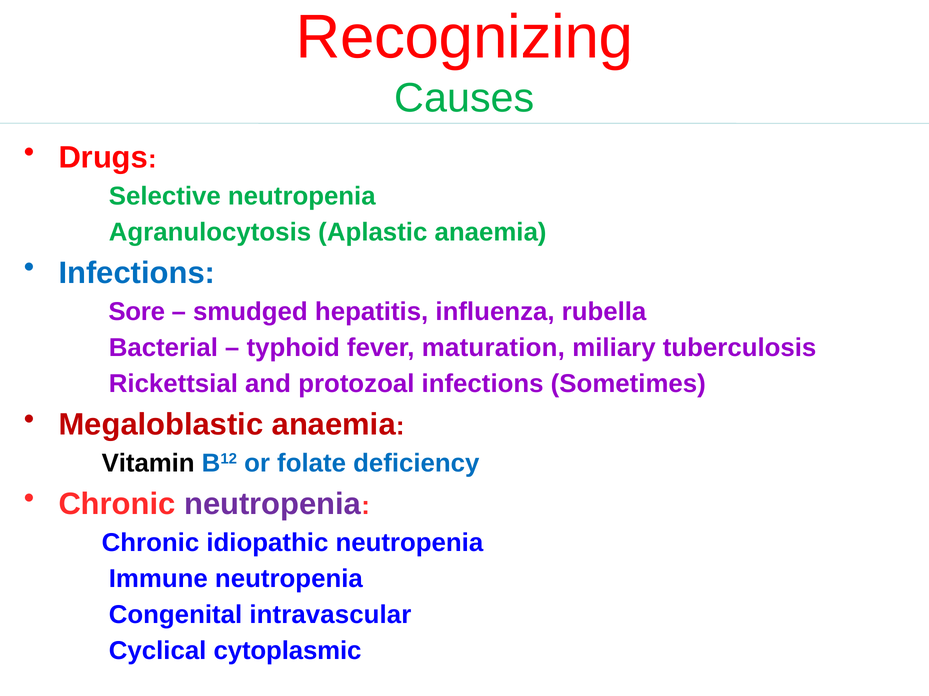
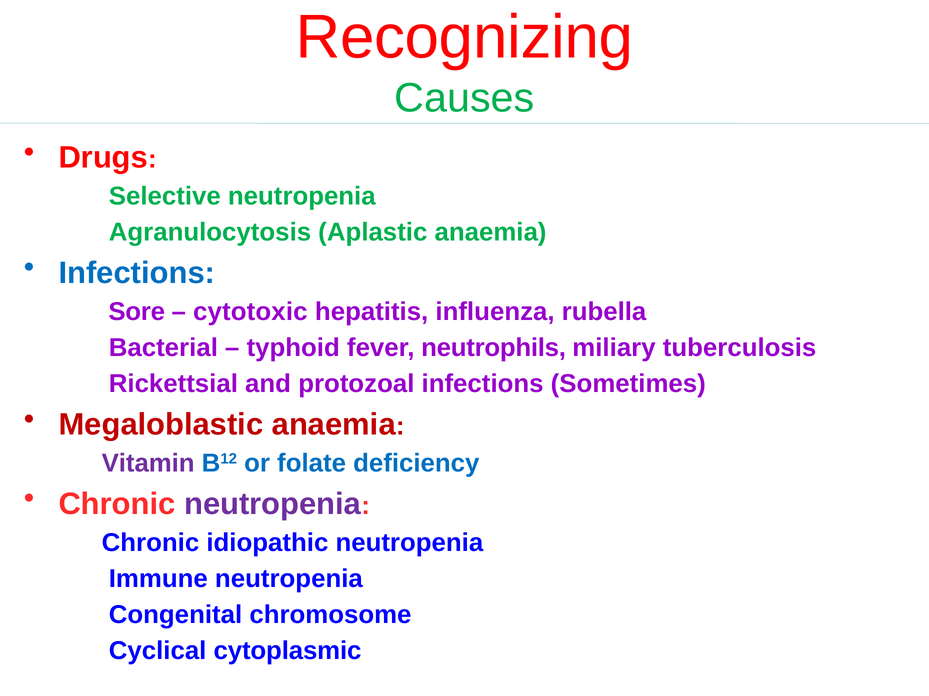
smudged: smudged -> cytotoxic (250, 312)
maturation: maturation -> neutrophils (494, 348)
Vitamin colour: black -> purple (148, 464)
intravascular: intravascular -> chromosome (330, 615)
